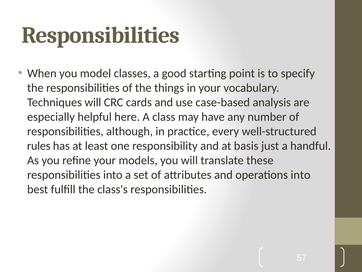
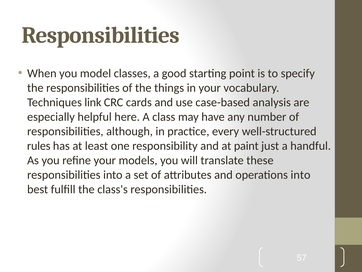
Techniques will: will -> link (93, 102)
basis: basis -> paint (246, 146)
